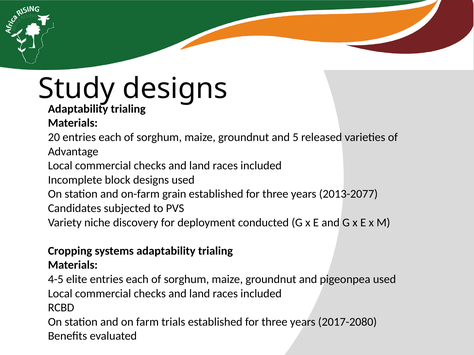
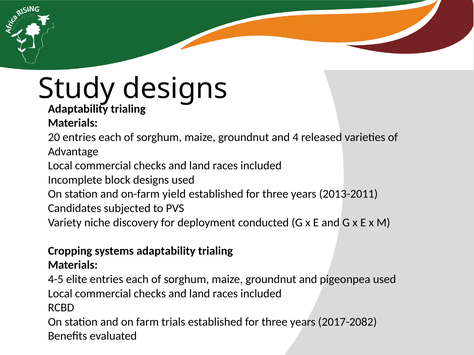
5: 5 -> 4 (296, 137)
grain: grain -> yield (174, 194)
2013-2077: 2013-2077 -> 2013-2011 (348, 194)
2017-2080: 2017-2080 -> 2017-2082 (347, 322)
